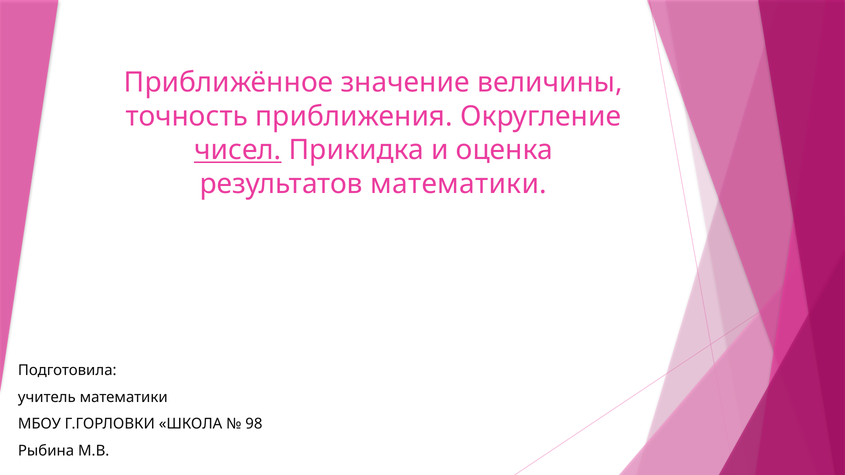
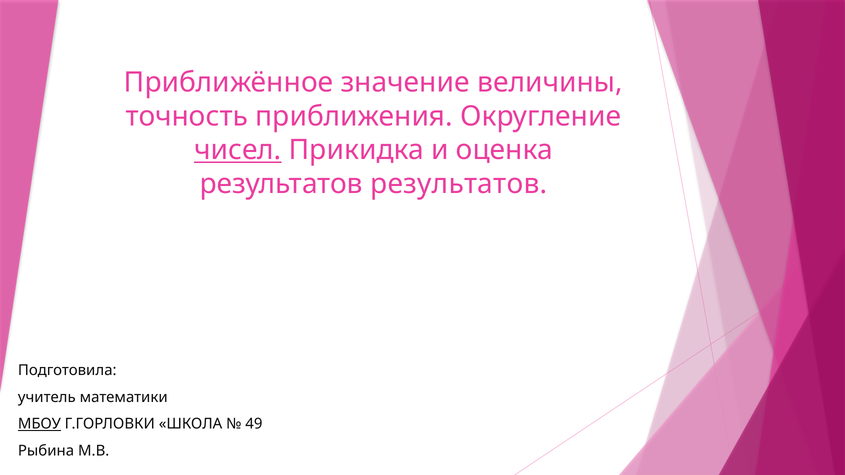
результатов математики: математики -> результатов (459, 184)
МБОУ underline: none -> present (39, 424)
98: 98 -> 49 (254, 424)
